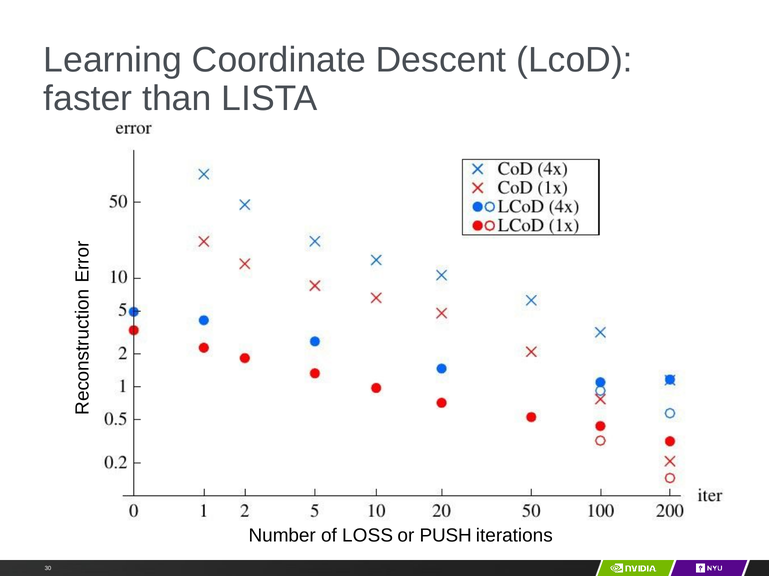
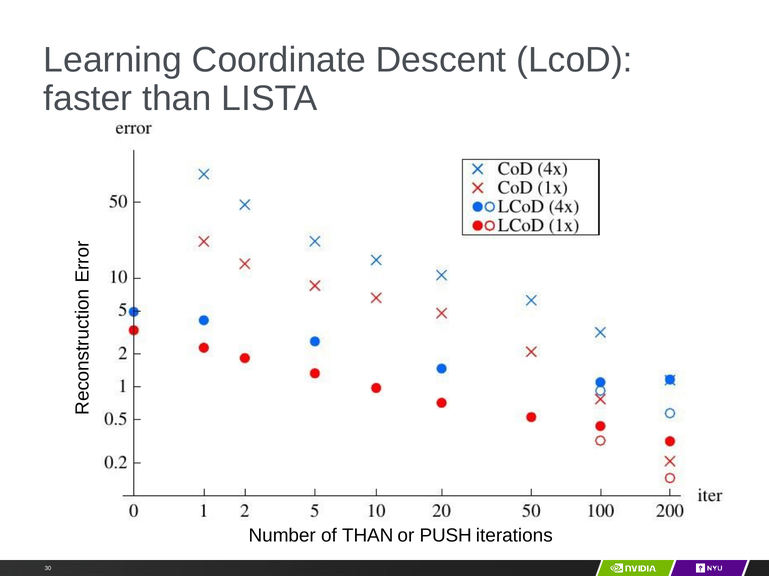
of LOSS: LOSS -> THAN (368, 536)
